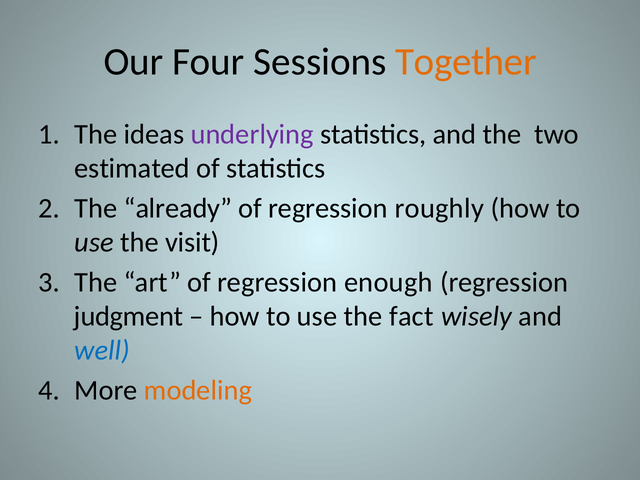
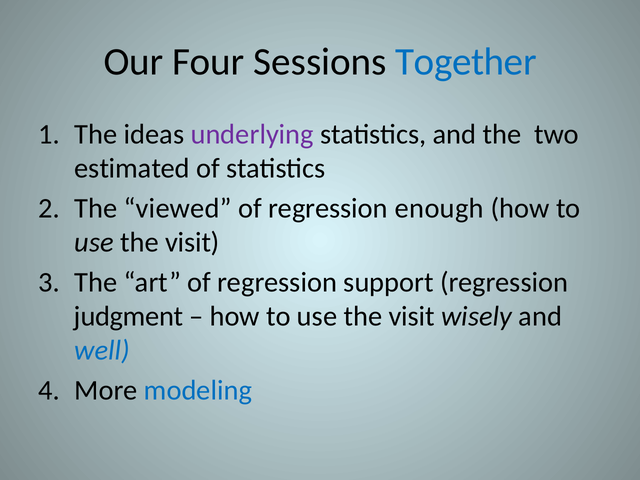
Together colour: orange -> blue (466, 62)
already: already -> viewed (178, 208)
roughly: roughly -> enough (439, 208)
enough: enough -> support (389, 282)
fact: fact -> visit (412, 316)
modeling colour: orange -> blue (198, 390)
